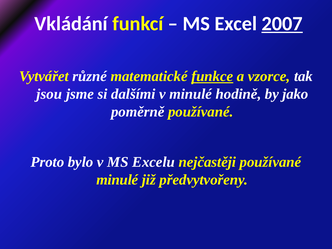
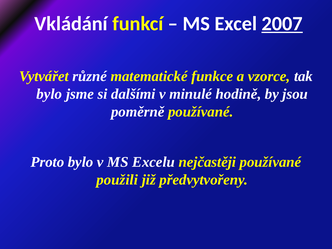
funkce underline: present -> none (212, 76)
jsou: jsou -> bylo (49, 94)
jako: jako -> jsou (295, 94)
minulé: minulé -> použili (117, 180)
